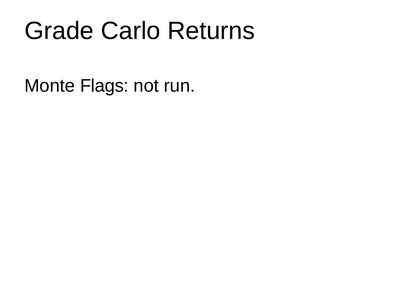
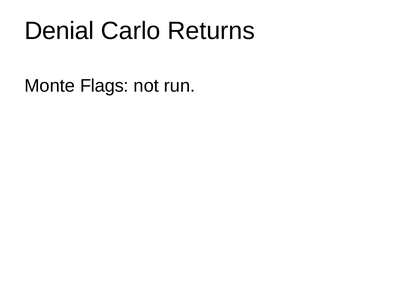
Grade: Grade -> Denial (59, 31)
